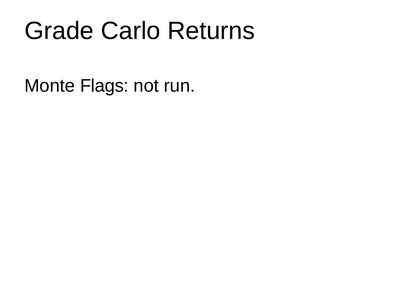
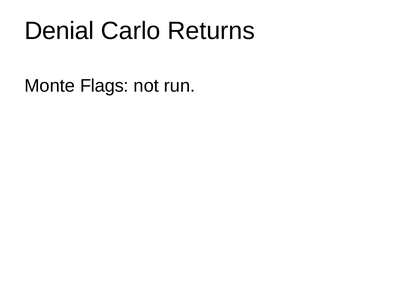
Grade: Grade -> Denial (59, 31)
